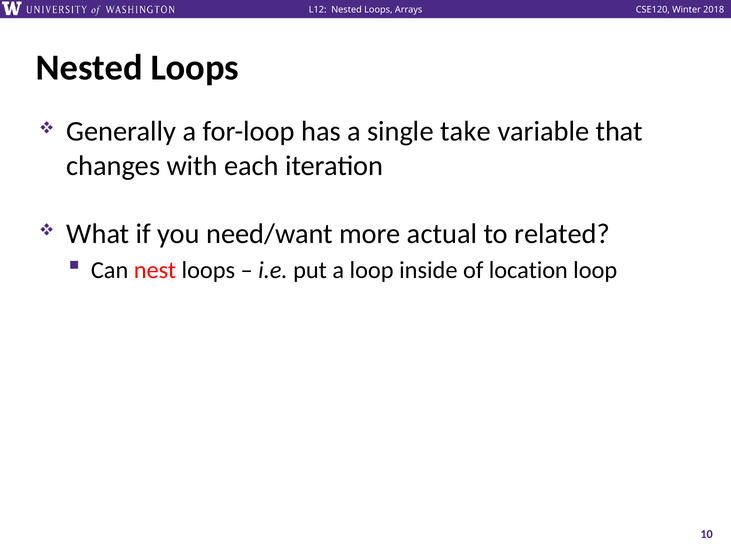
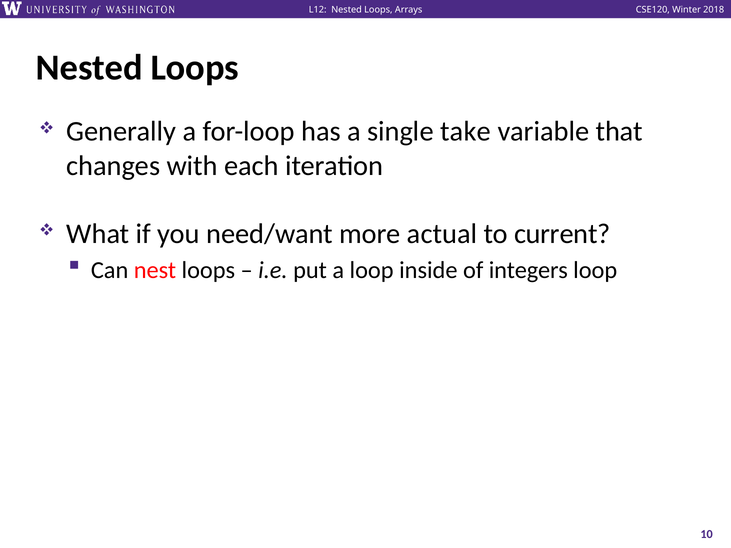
related: related -> current (562, 234)
location: location -> integers (528, 270)
